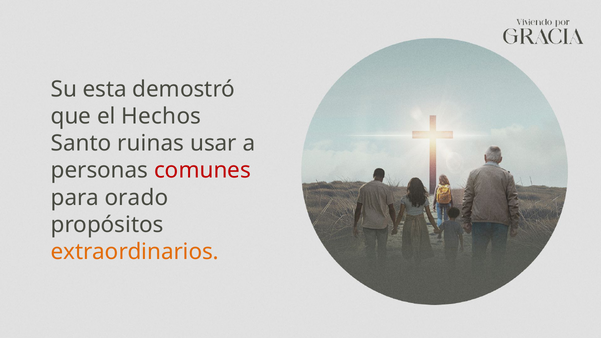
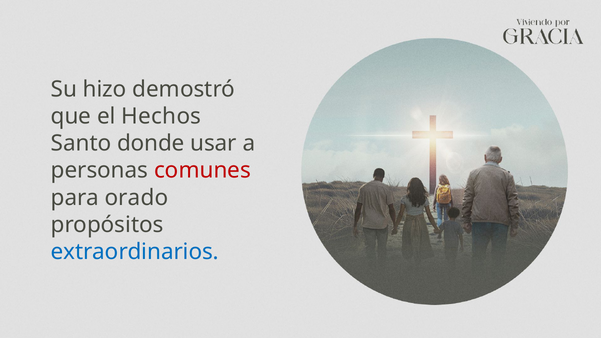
esta: esta -> hizo (105, 89)
ruinas: ruinas -> donde (151, 144)
extraordinarios colour: orange -> blue (135, 252)
